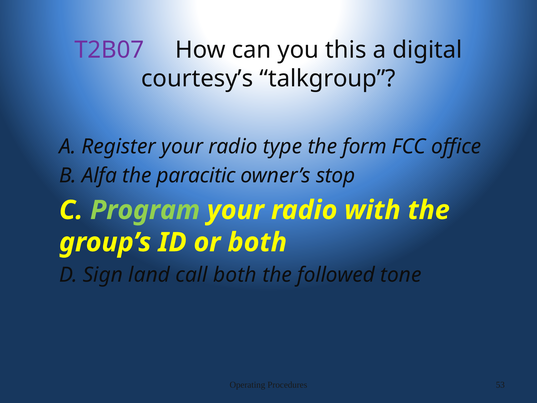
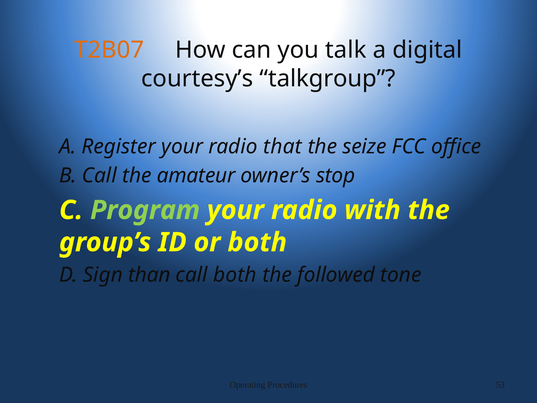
T2B07 colour: purple -> orange (109, 50)
this: this -> talk (346, 50)
type: type -> that (282, 146)
form: form -> seize (364, 146)
B Alfa: Alfa -> Call (99, 176)
paracitic: paracitic -> amateur (196, 176)
land: land -> than (149, 275)
